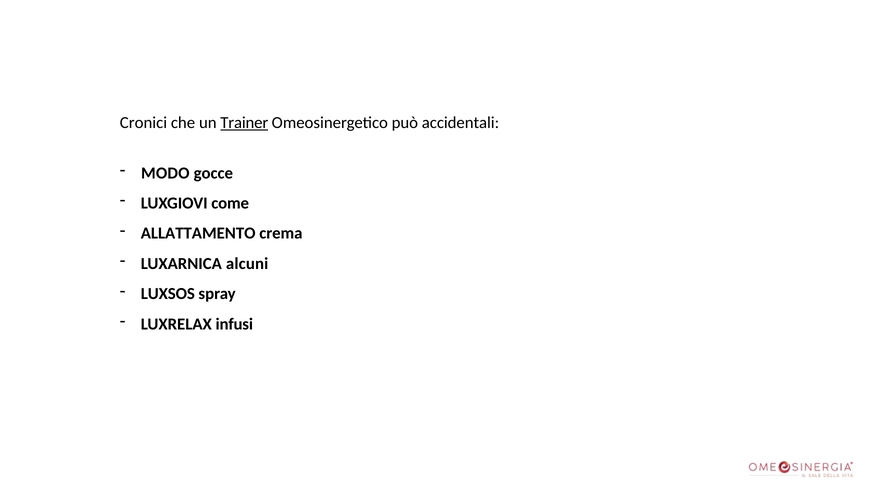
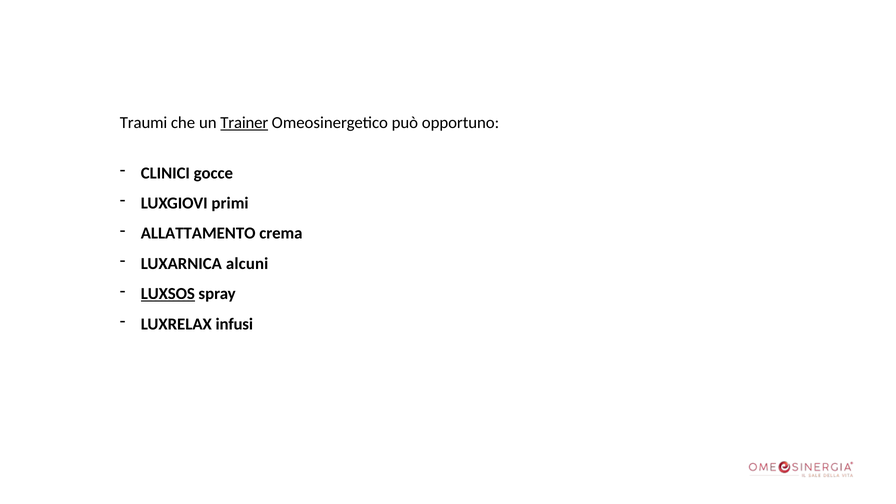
Cronici: Cronici -> Traumi (144, 123)
accidentali: accidentali -> opportuno (460, 123)
MODO: MODO -> CLINICI (165, 173)
come: come -> primi (230, 203)
LUXSOS underline: none -> present (168, 294)
